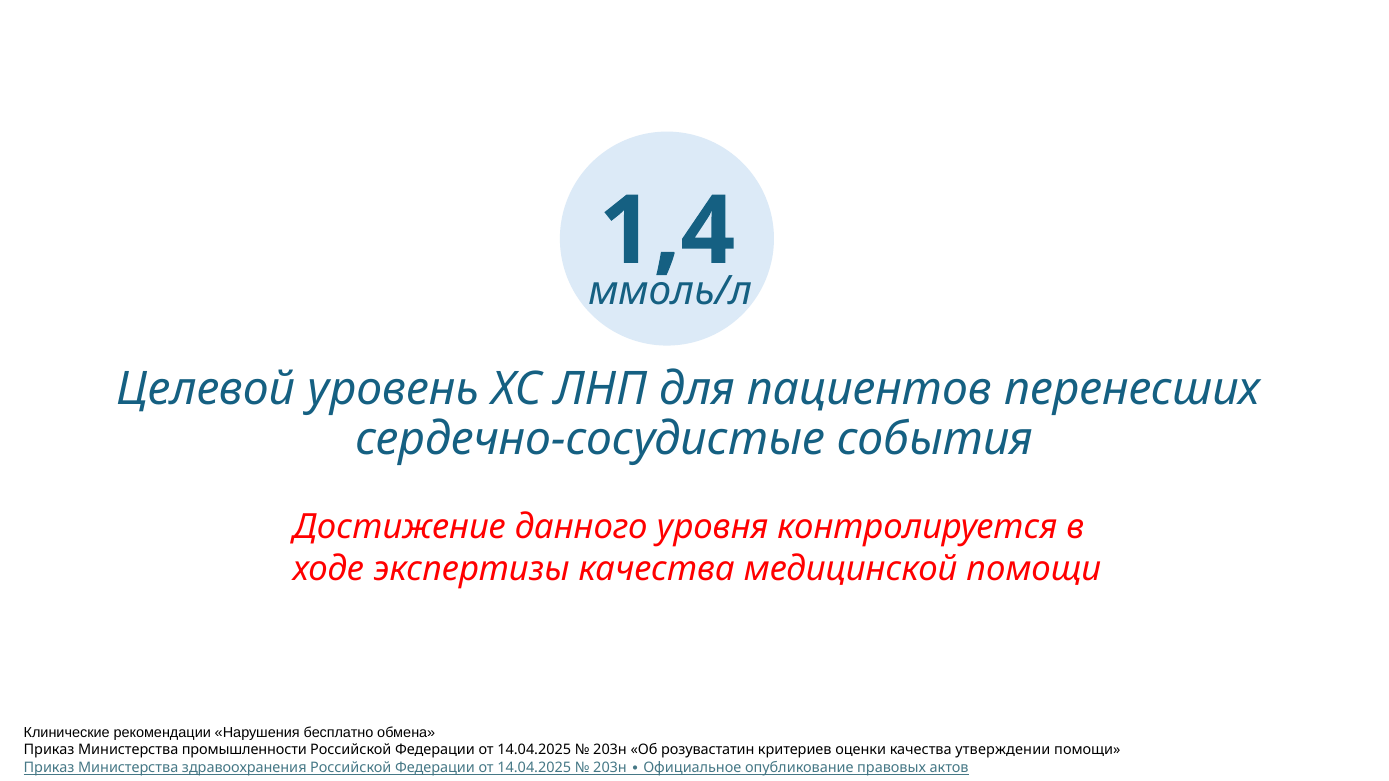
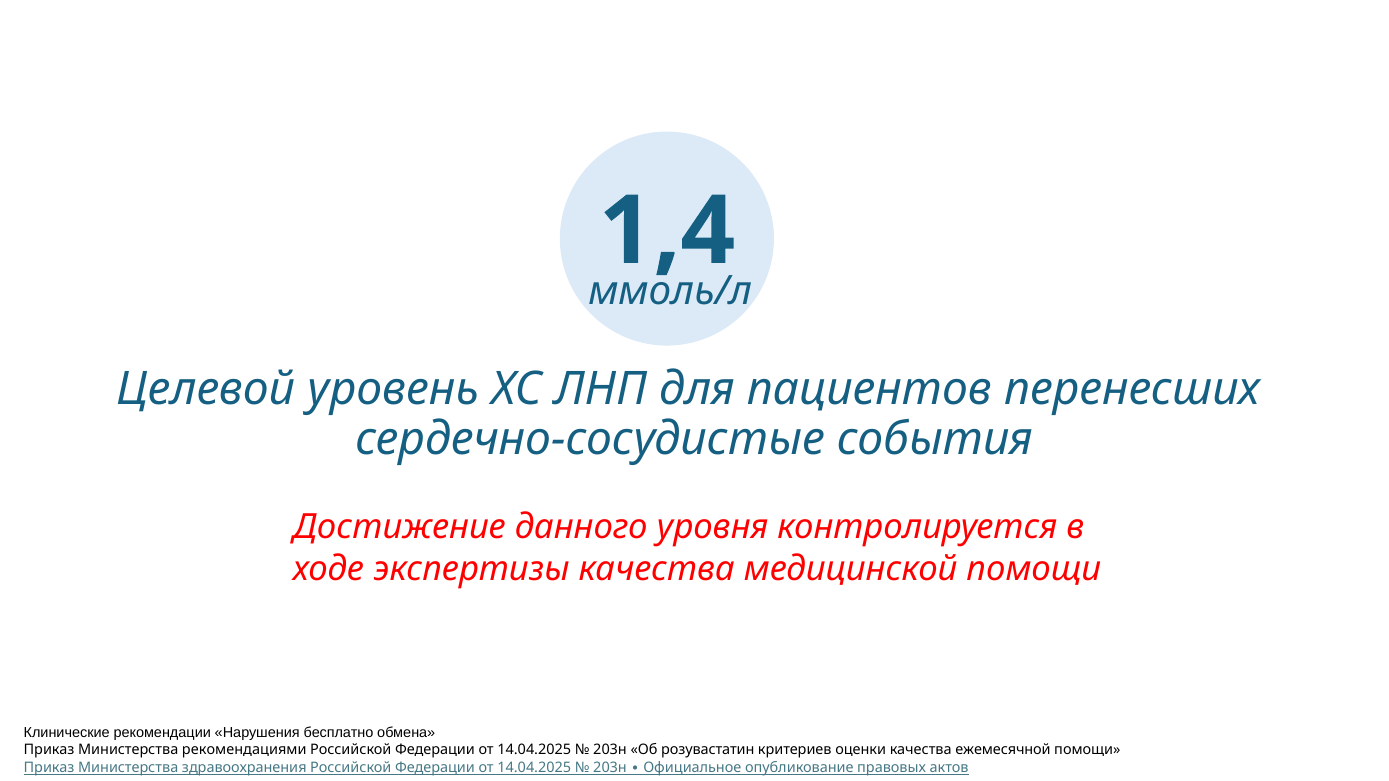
промышленности: промышленности -> рекомендациями (244, 750)
утверждении: утверждении -> ежемесячной (1003, 750)
